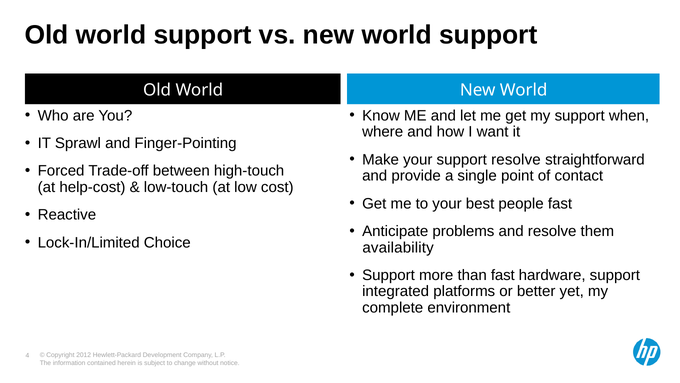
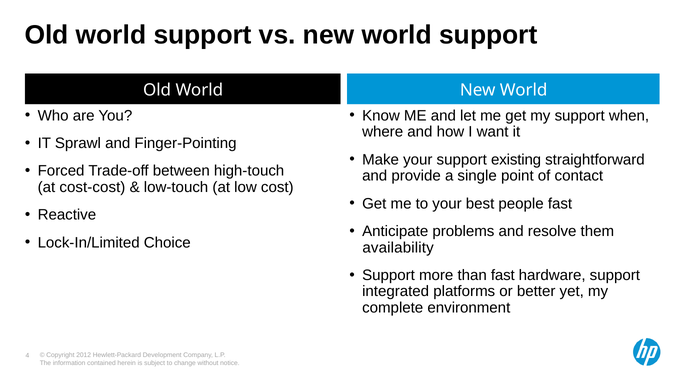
support resolve: resolve -> existing (516, 159)
help-cost: help-cost -> cost-cost (92, 187)
